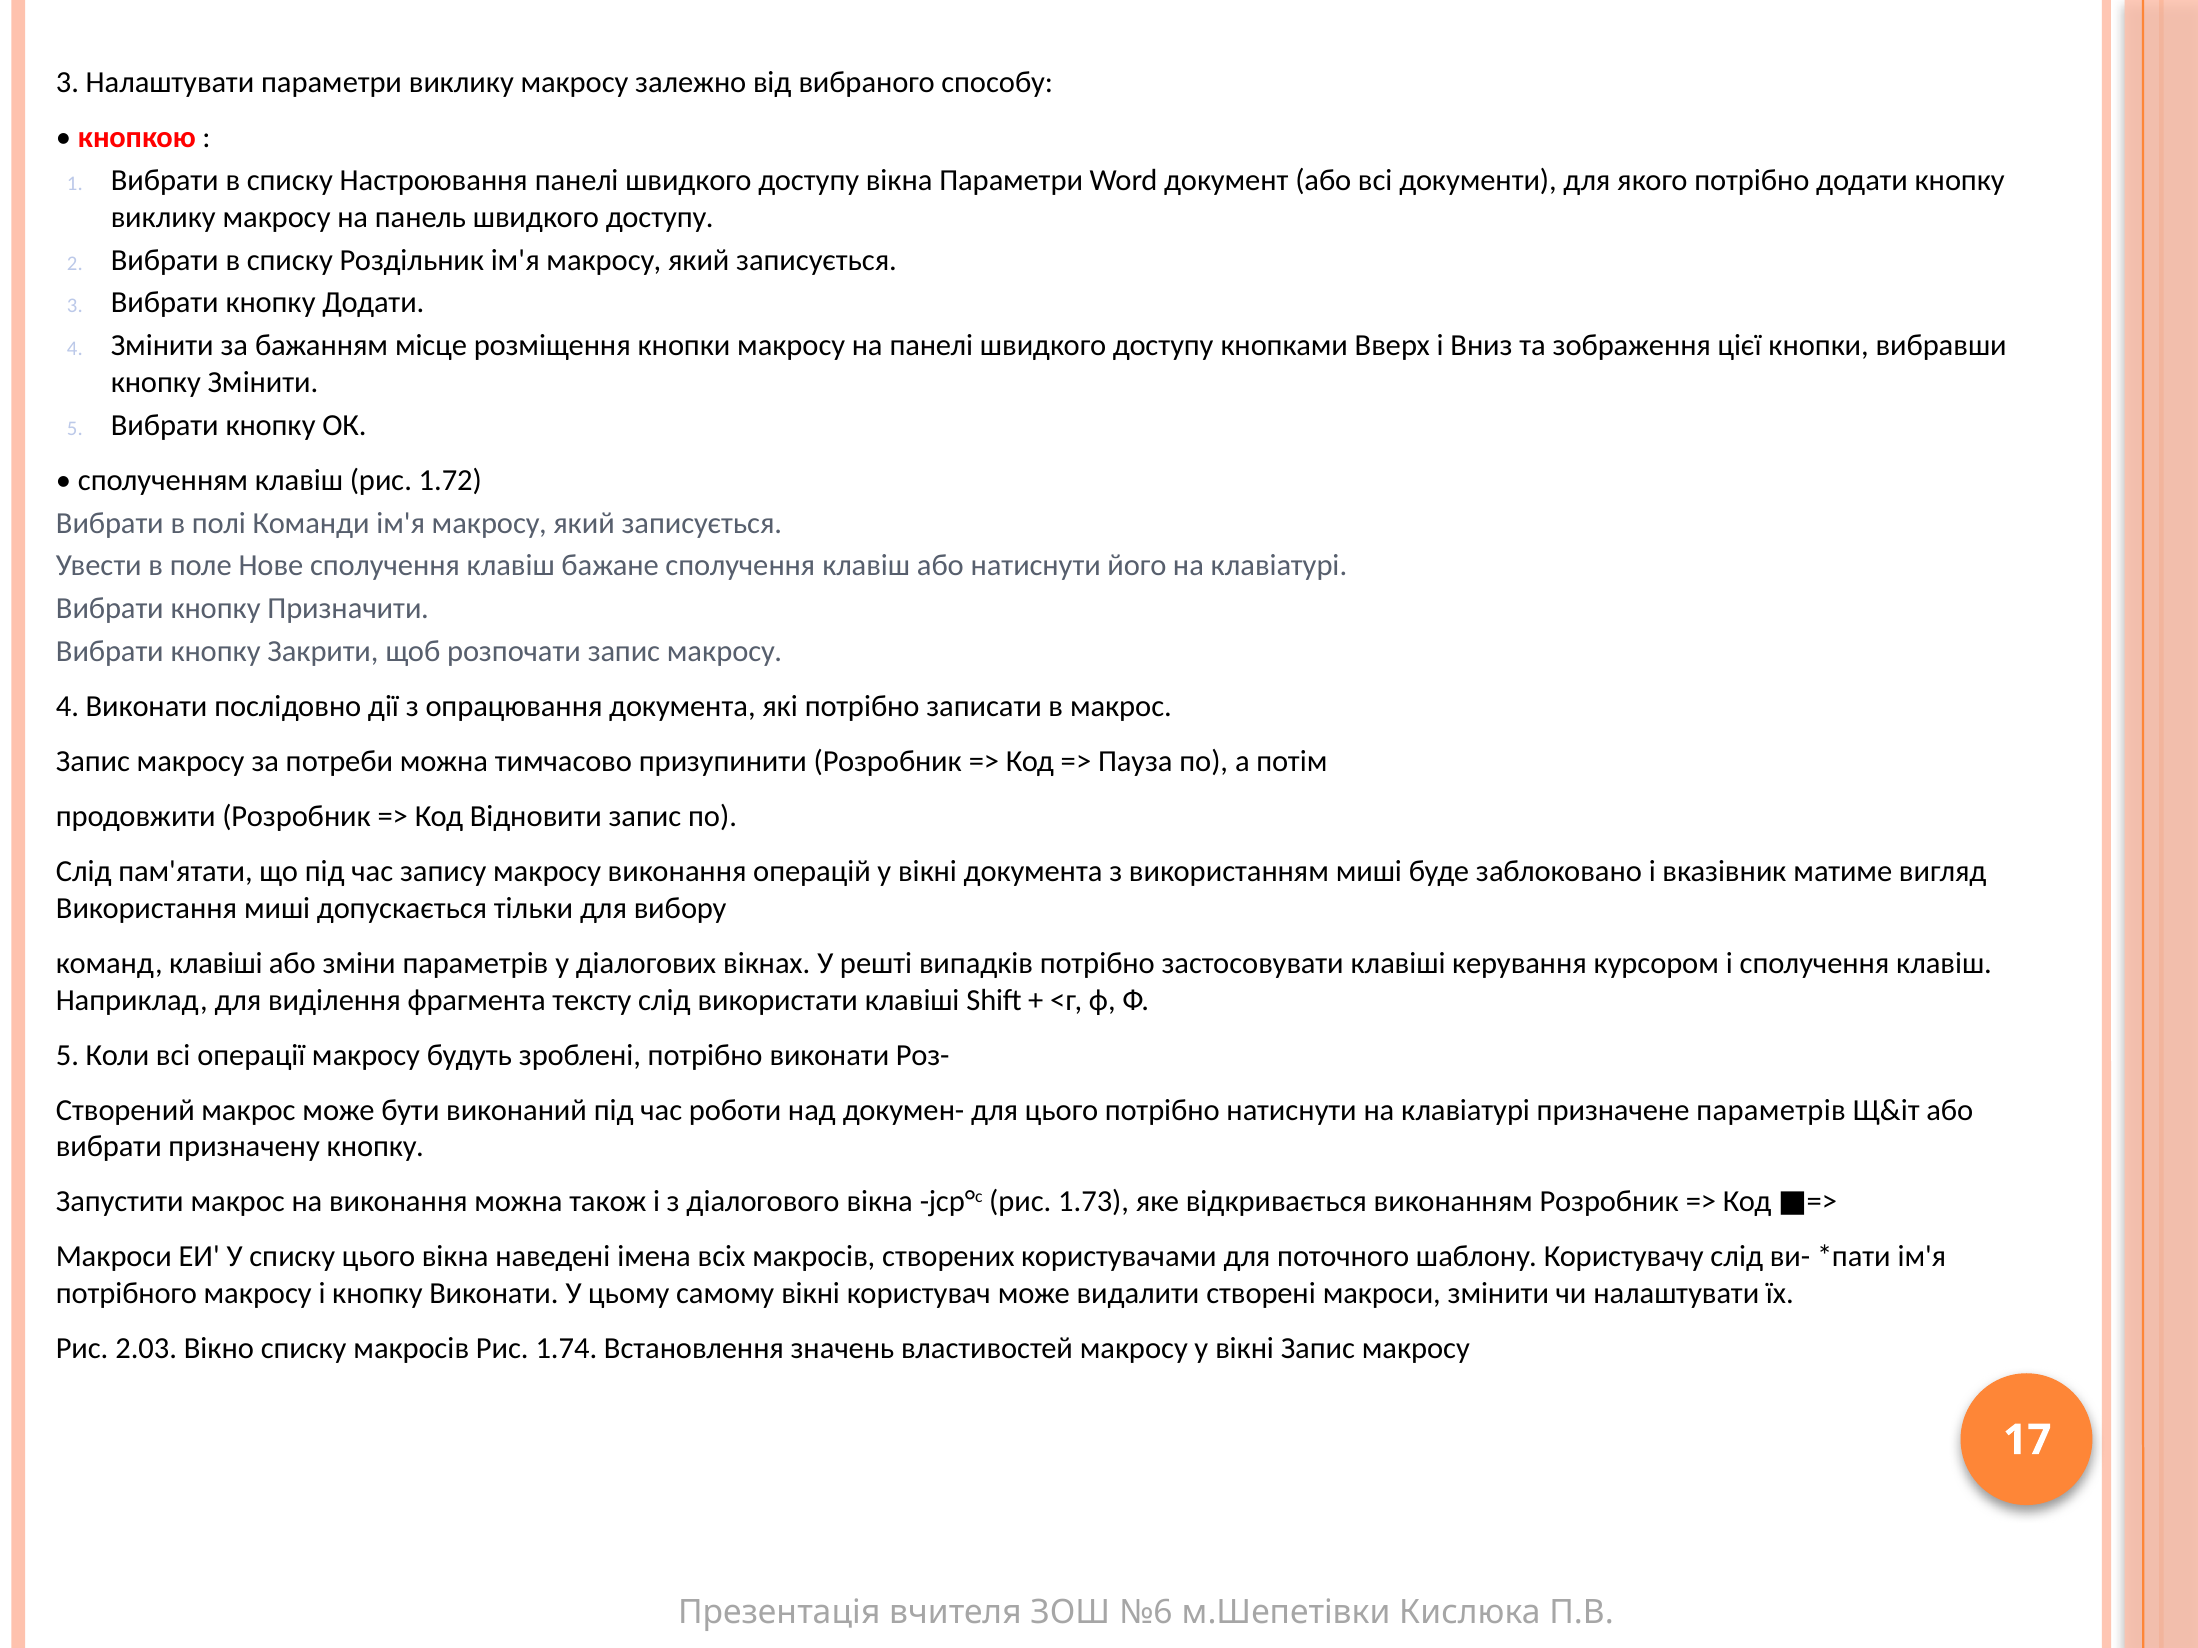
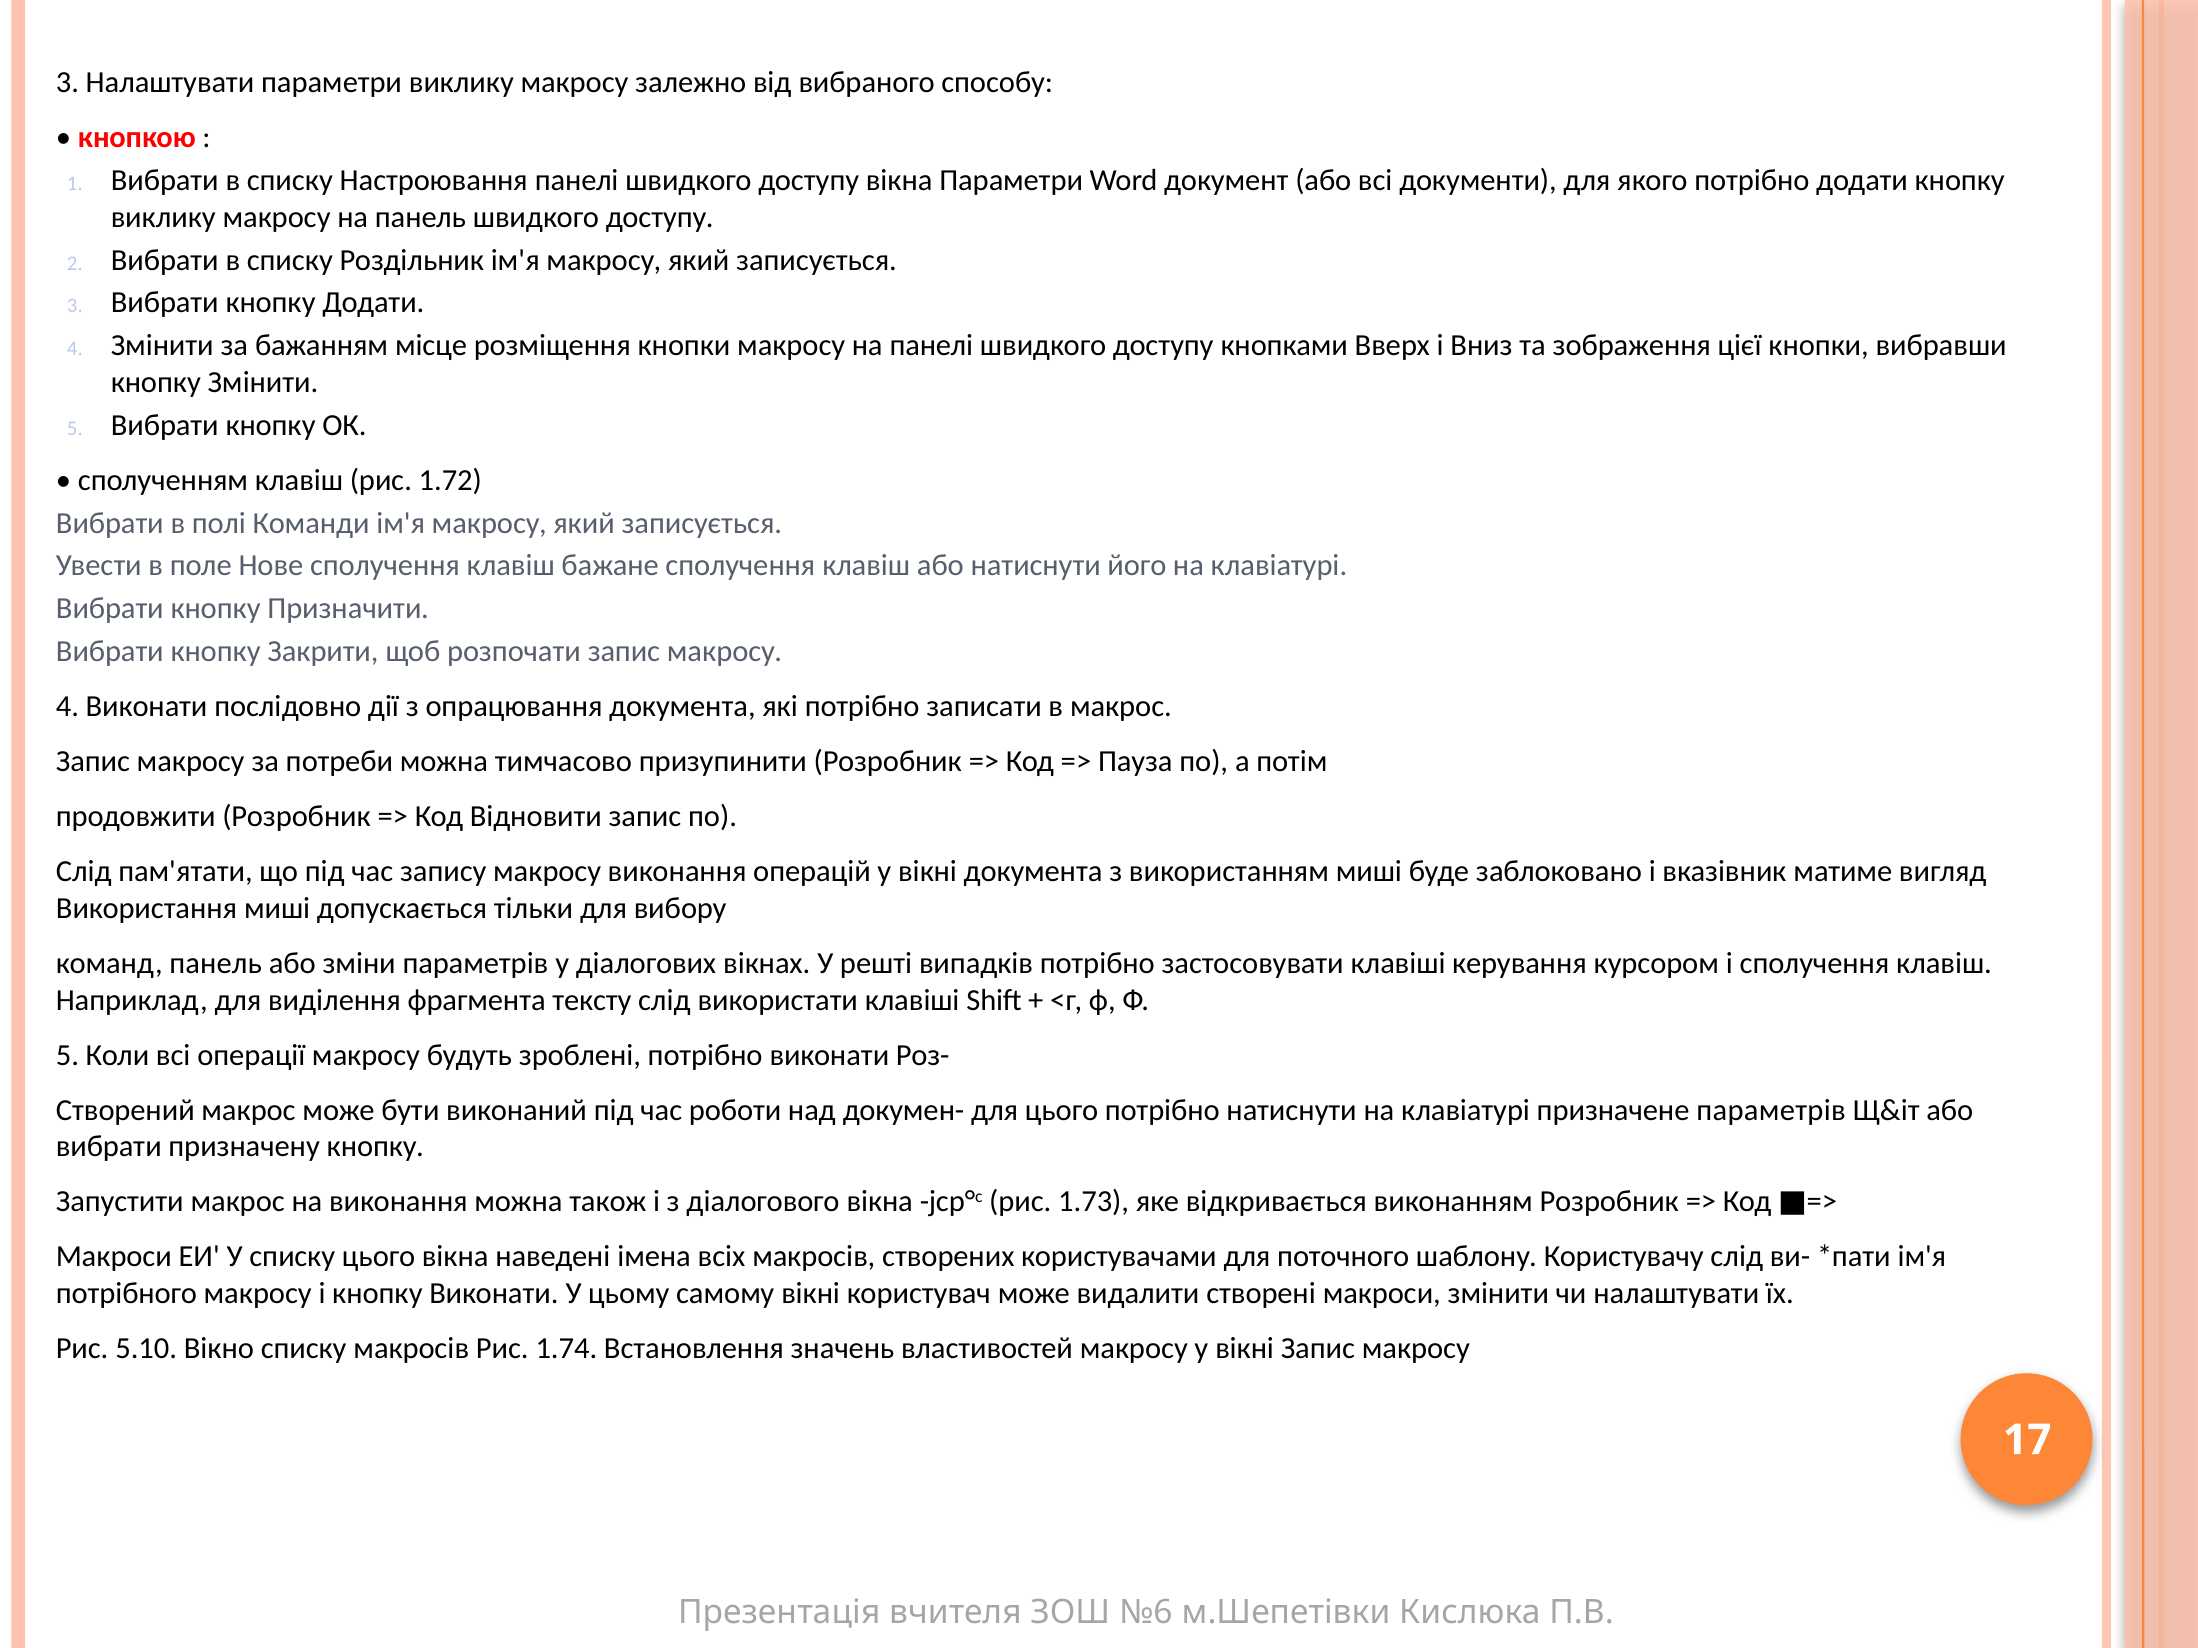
команд клавіші: клавіші -> панель (216, 964)
2.03: 2.03 -> 5.10 (146, 1349)
